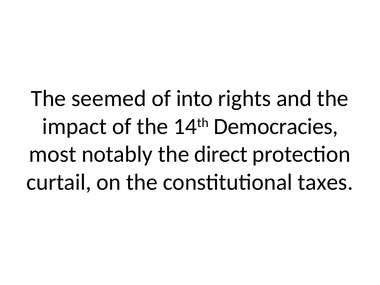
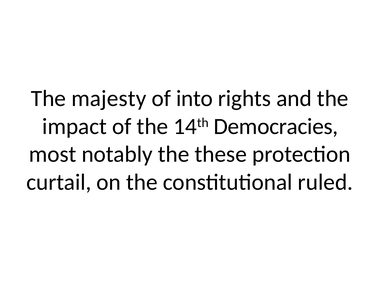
seemed: seemed -> majesty (109, 98)
direct: direct -> these (221, 154)
taxes: taxes -> ruled (325, 182)
